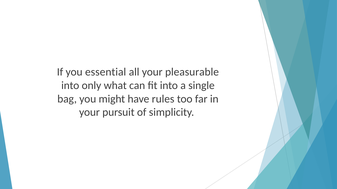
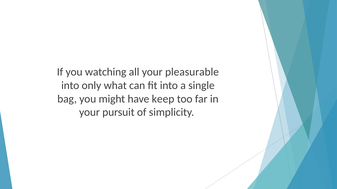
essential: essential -> watching (106, 72)
rules: rules -> keep (163, 99)
